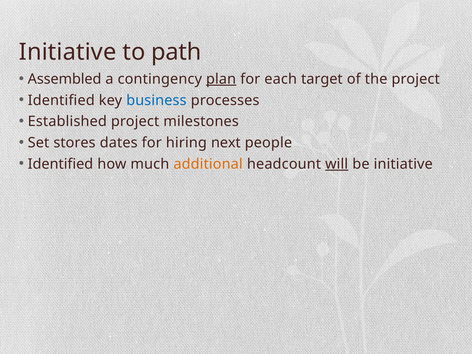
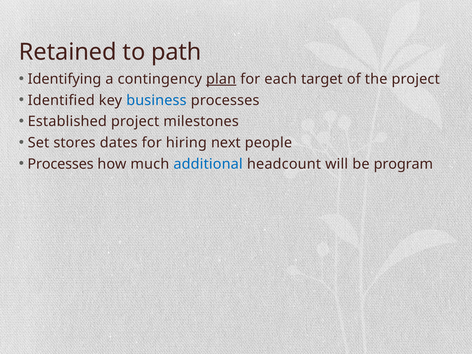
Initiative: Initiative -> Retained (68, 52)
Assembled: Assembled -> Identifying (65, 79)
Identified: Identified -> Processes (61, 164)
additional colour: orange -> blue (208, 164)
will underline: present -> none (337, 164)
be initiative: initiative -> program (403, 164)
